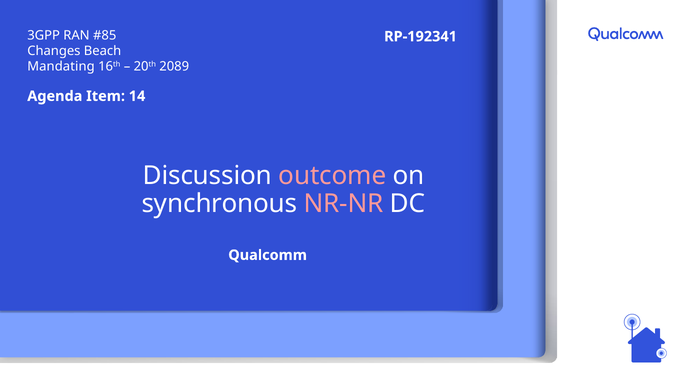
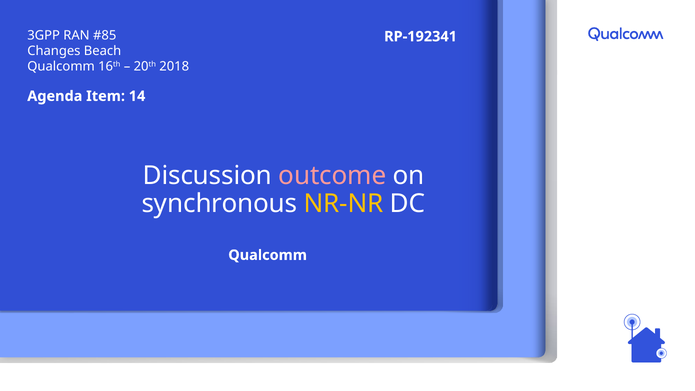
Mandating: Mandating -> Qualcomm (61, 66)
2089: 2089 -> 2018 (174, 66)
NR-NR colour: pink -> yellow (344, 204)
